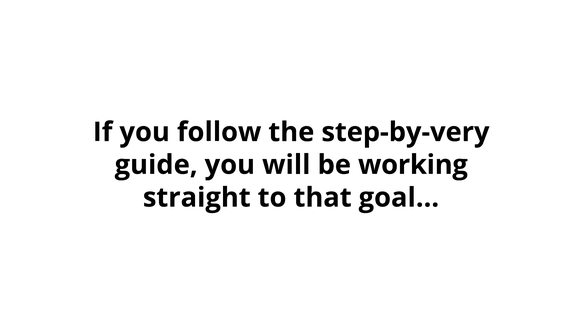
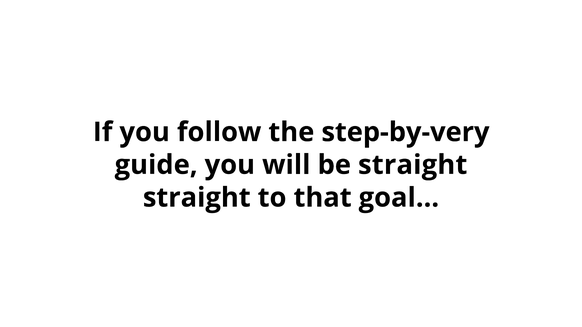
be working: working -> straight (413, 165)
